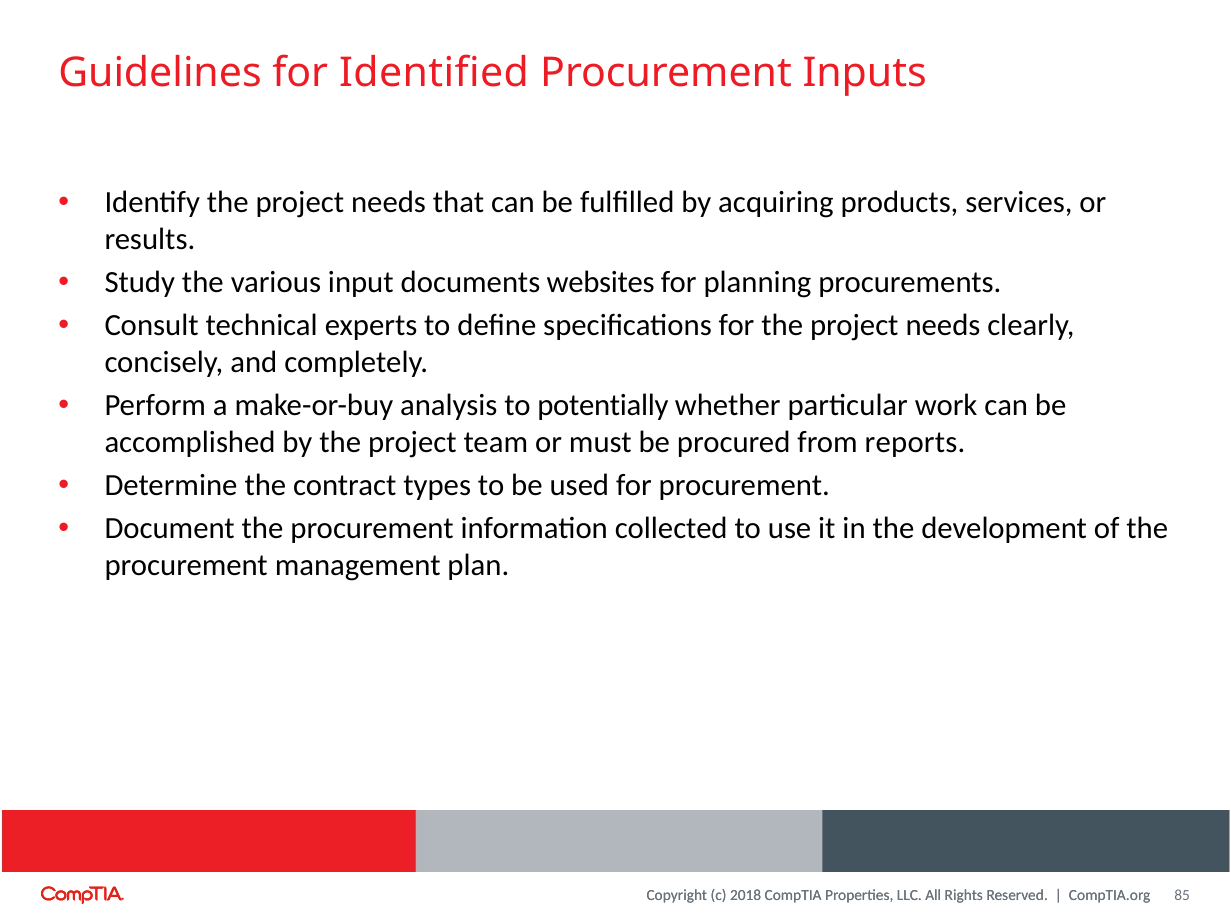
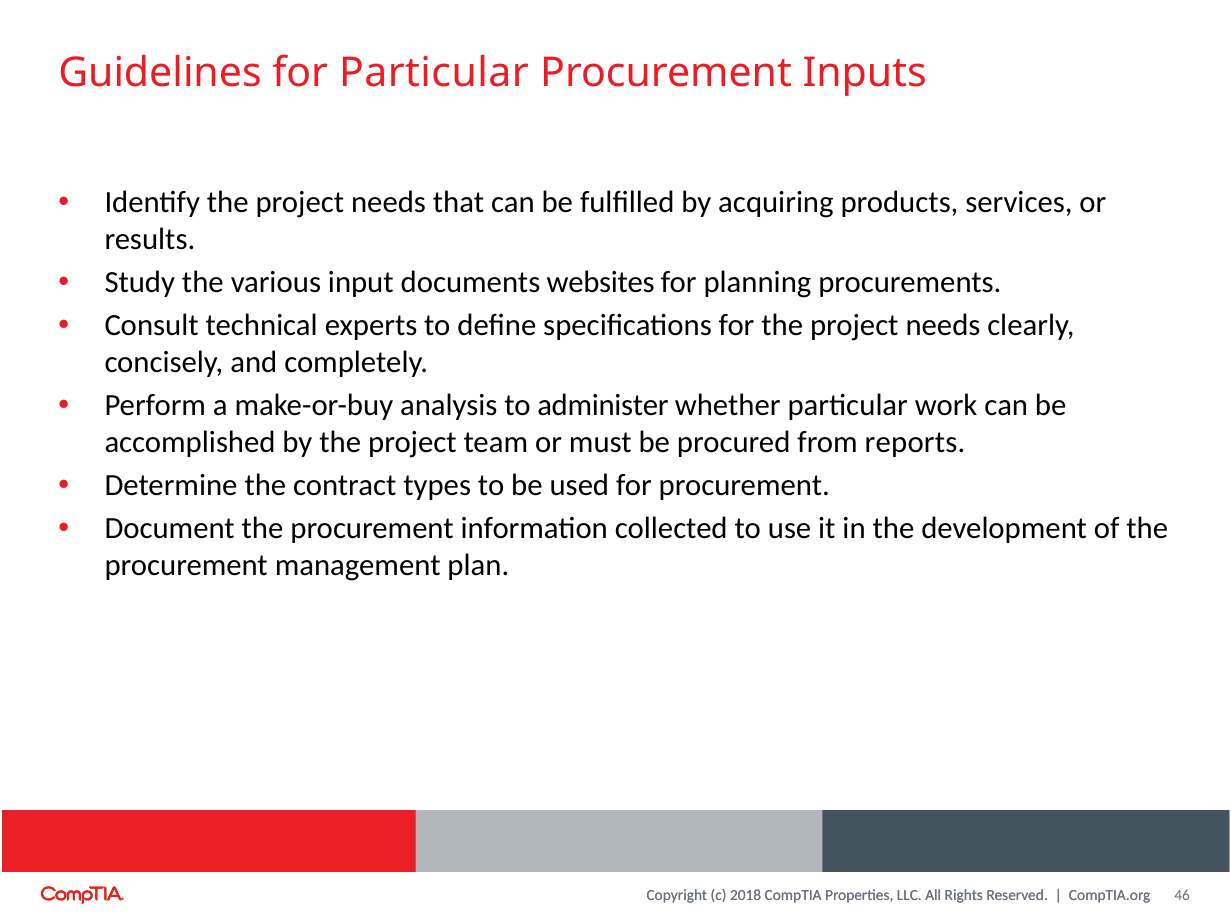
for Identified: Identified -> Particular (434, 73)
potentially: potentially -> administer (603, 406)
85: 85 -> 46 (1182, 895)
